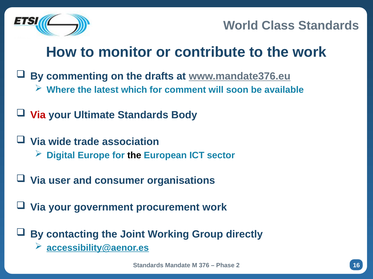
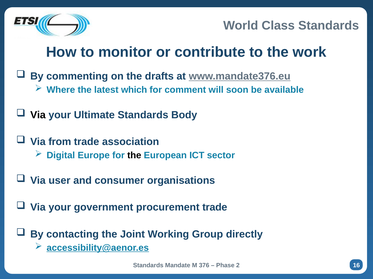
Via colour: red -> black (38, 115)
wide: wide -> from (60, 142)
procurement work: work -> trade (215, 208)
